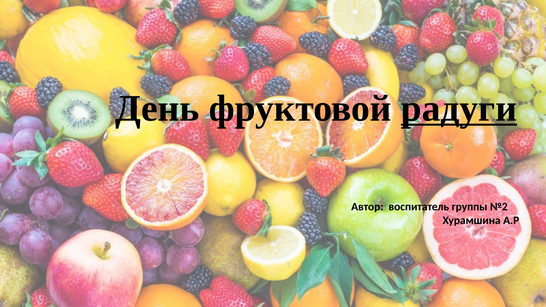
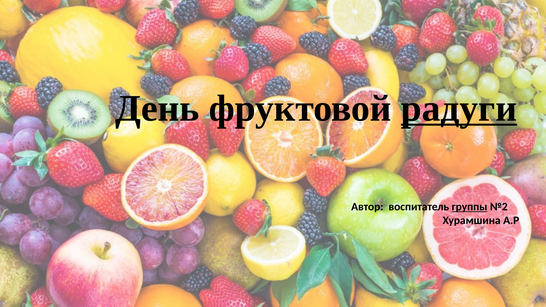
группы underline: none -> present (470, 207)
